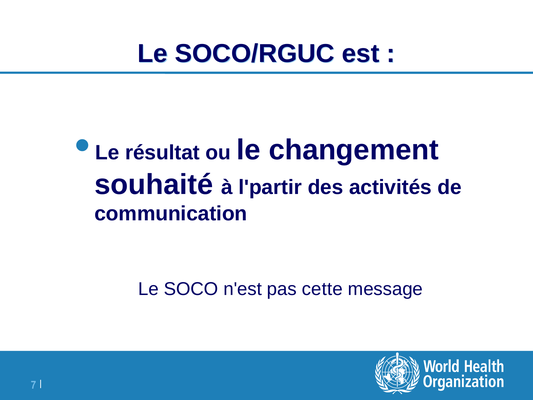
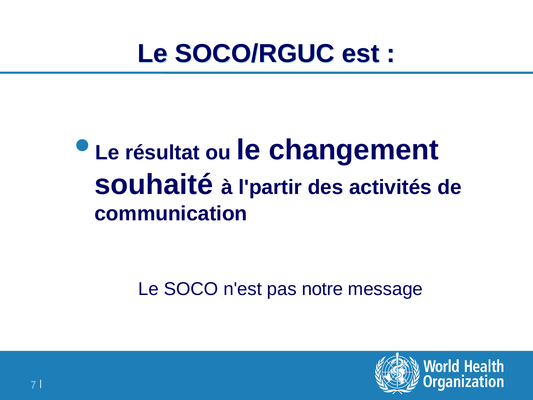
cette: cette -> notre (322, 289)
